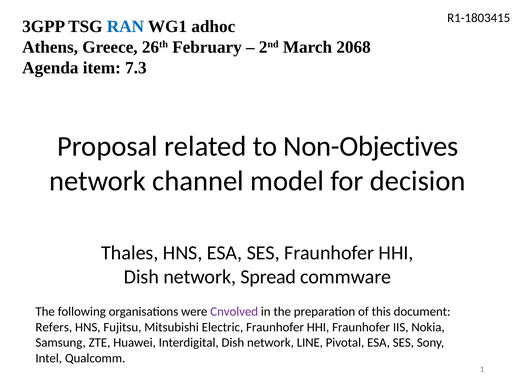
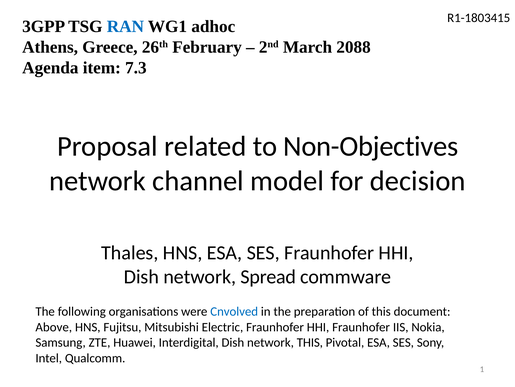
2068: 2068 -> 2088 (354, 47)
Cnvolved colour: purple -> blue (234, 311)
Refers: Refers -> Above (54, 327)
network LINE: LINE -> THIS (310, 342)
